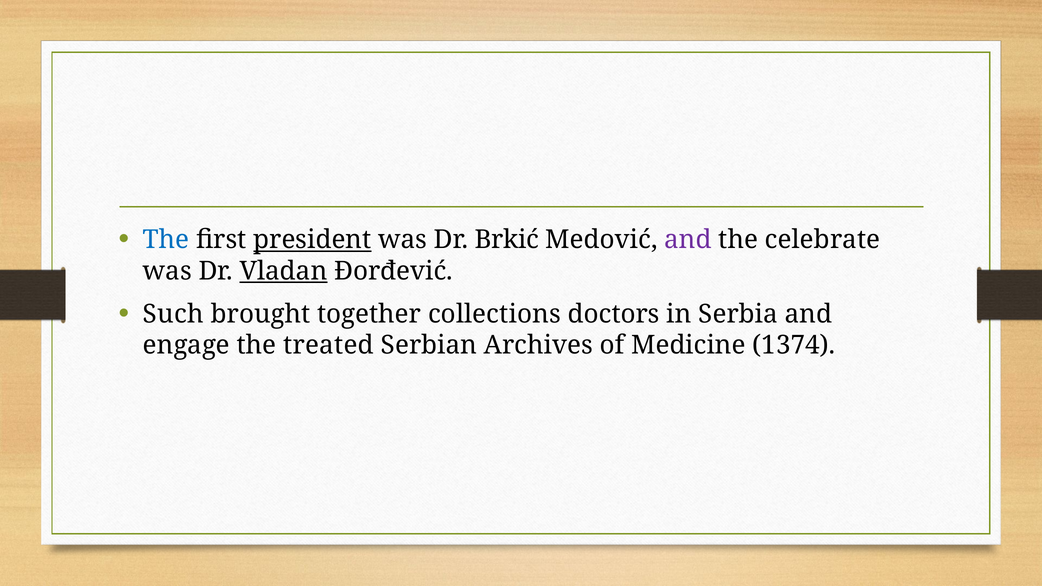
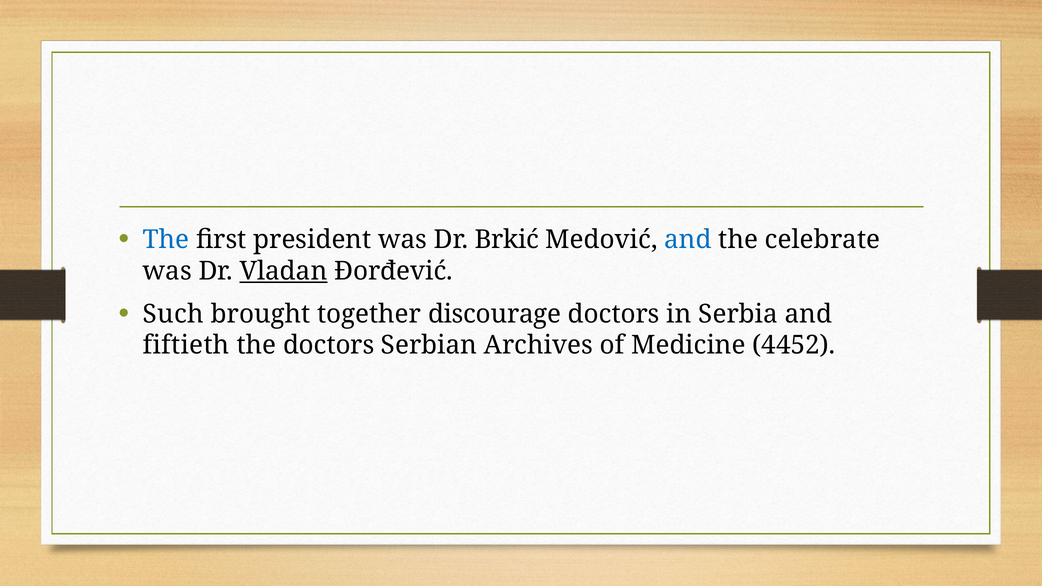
president underline: present -> none (312, 240)
and colour: purple -> blue (688, 240)
collections: collections -> discourage (495, 314)
engage: engage -> fiftieth (186, 345)
the treated: treated -> doctors (329, 345)
1374: 1374 -> 4452 (794, 345)
